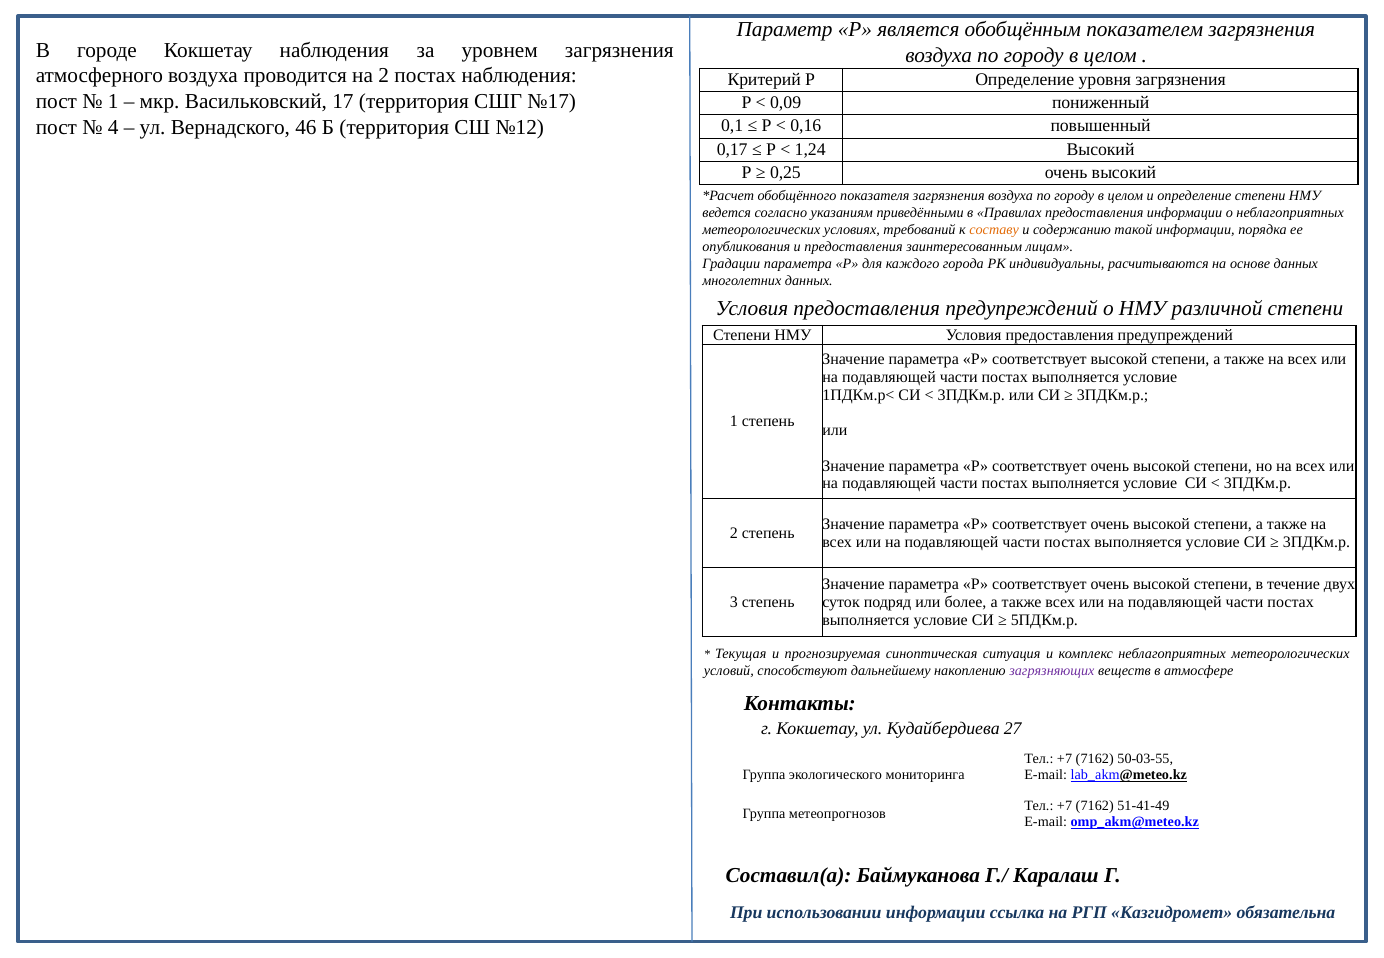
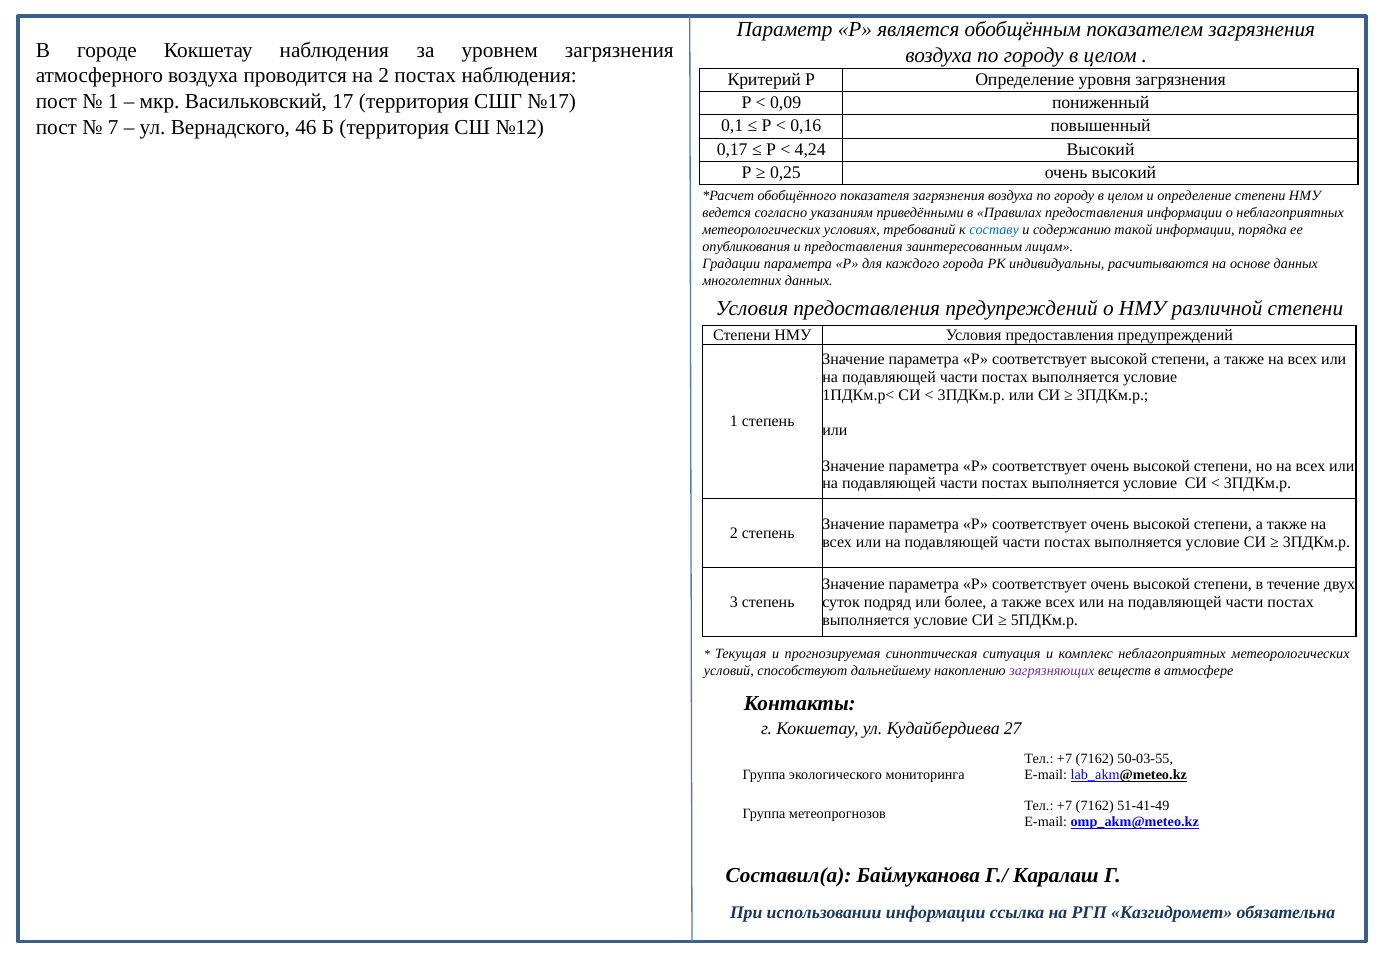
4: 4 -> 7 (113, 127)
1,24: 1,24 -> 4,24 (810, 149)
составу colour: orange -> blue (994, 229)
